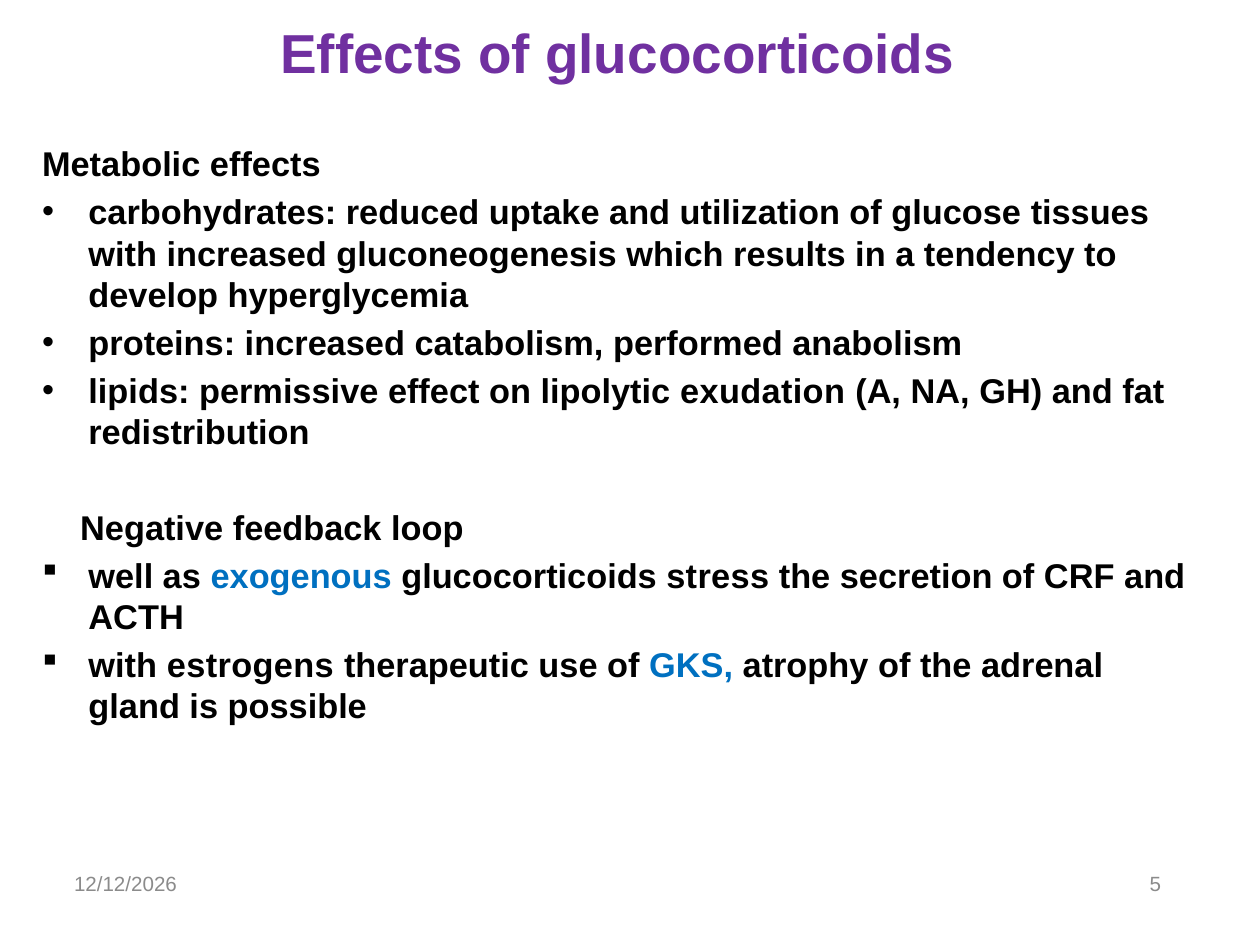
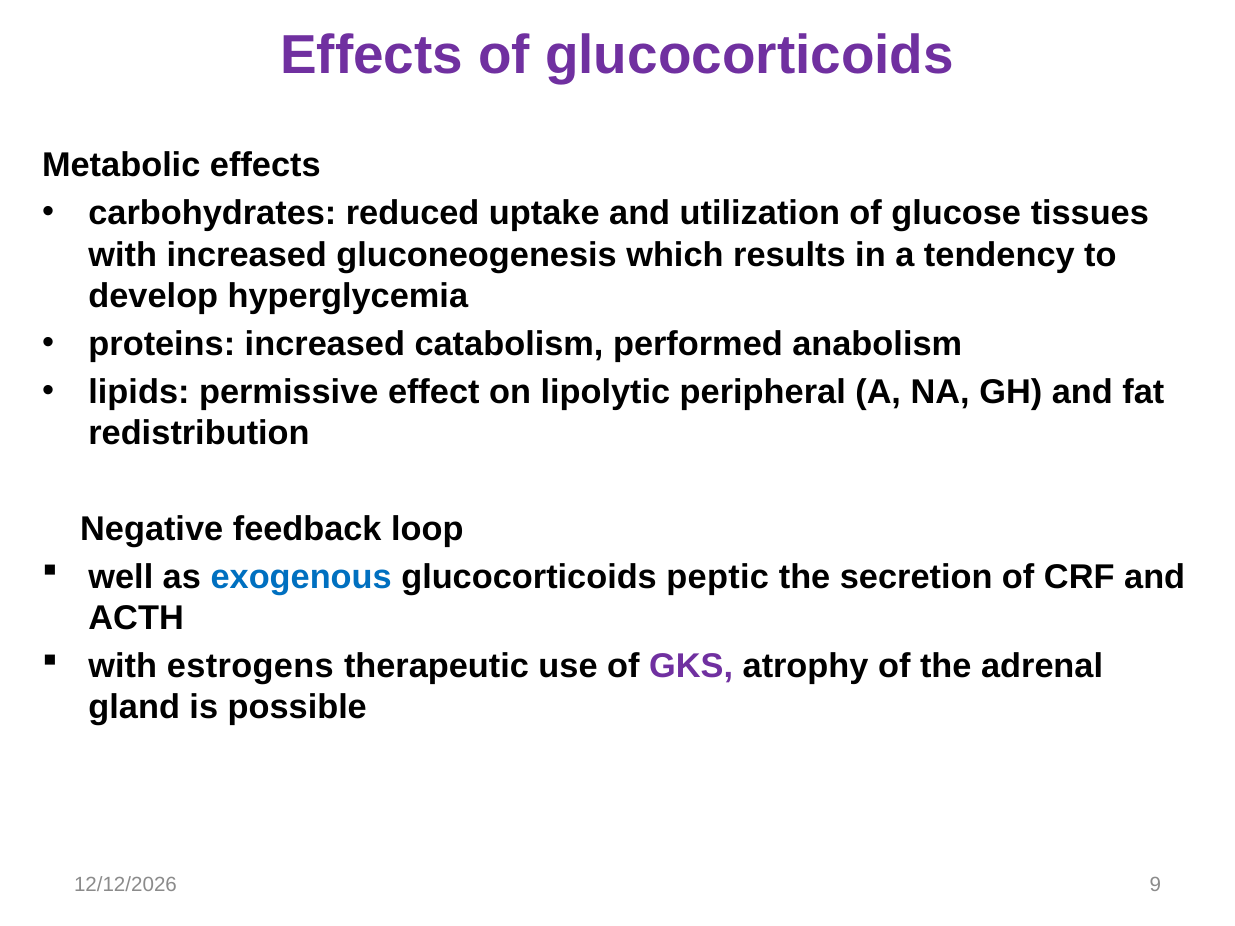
exudation: exudation -> peripheral (763, 392)
stress: stress -> peptic (718, 577)
GKS colour: blue -> purple (691, 667)
5: 5 -> 9 (1155, 885)
